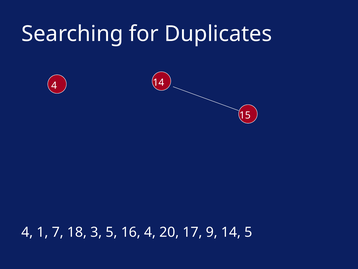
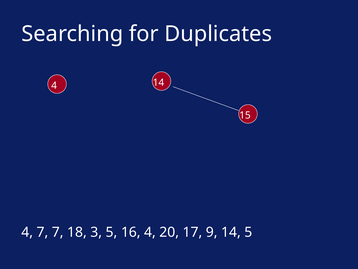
4 1: 1 -> 7 (43, 232)
